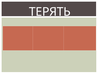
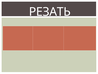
ТЕРЯТЬ: ТЕРЯТЬ -> РЕЗАТЬ (50, 12)
